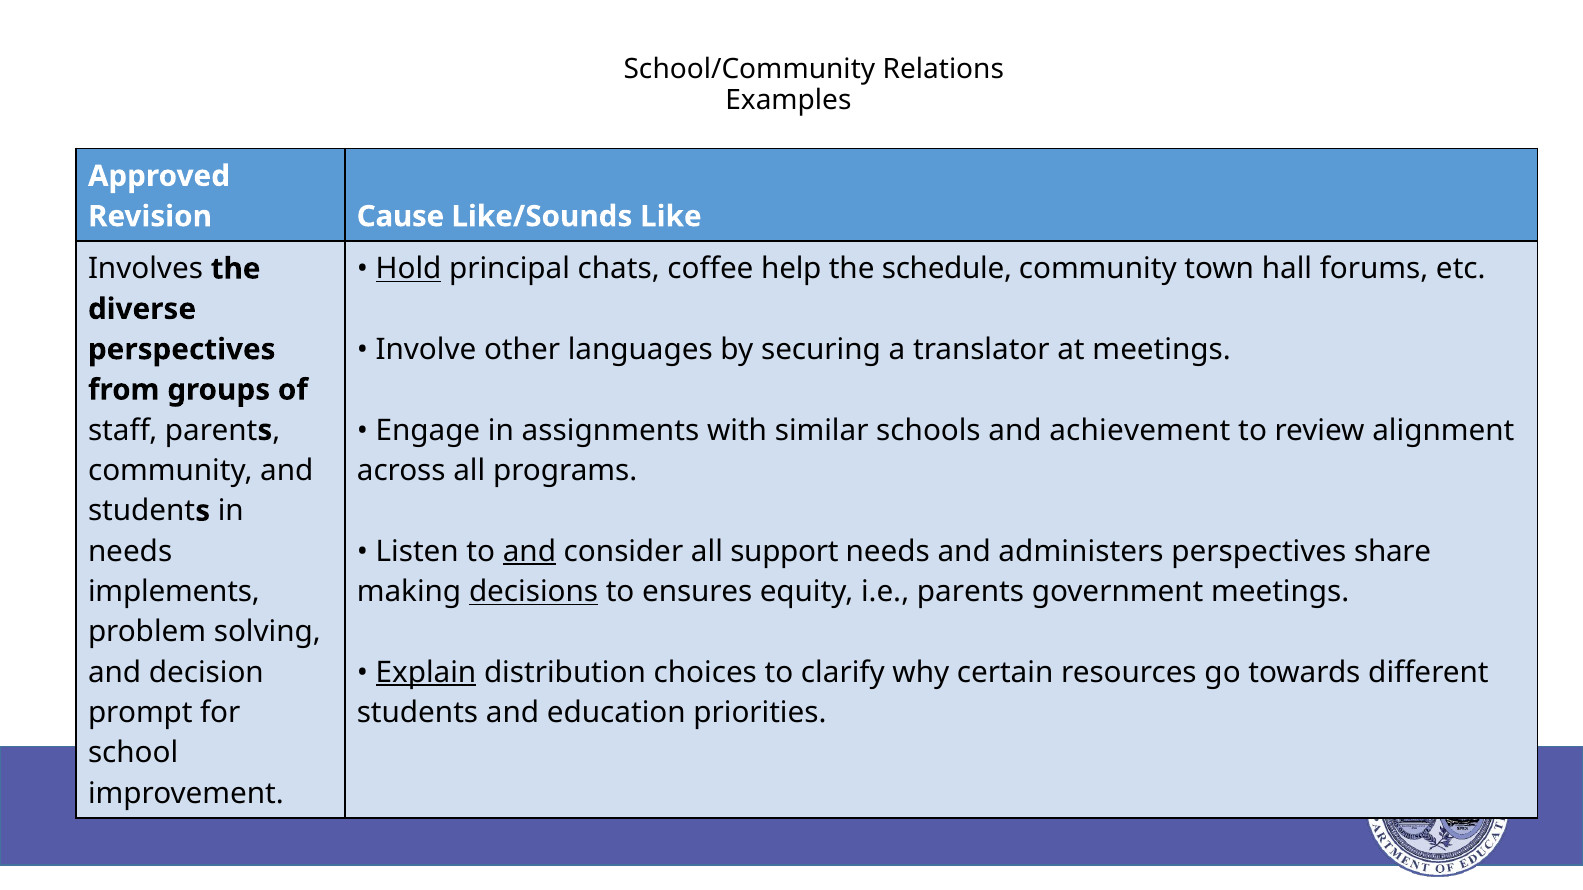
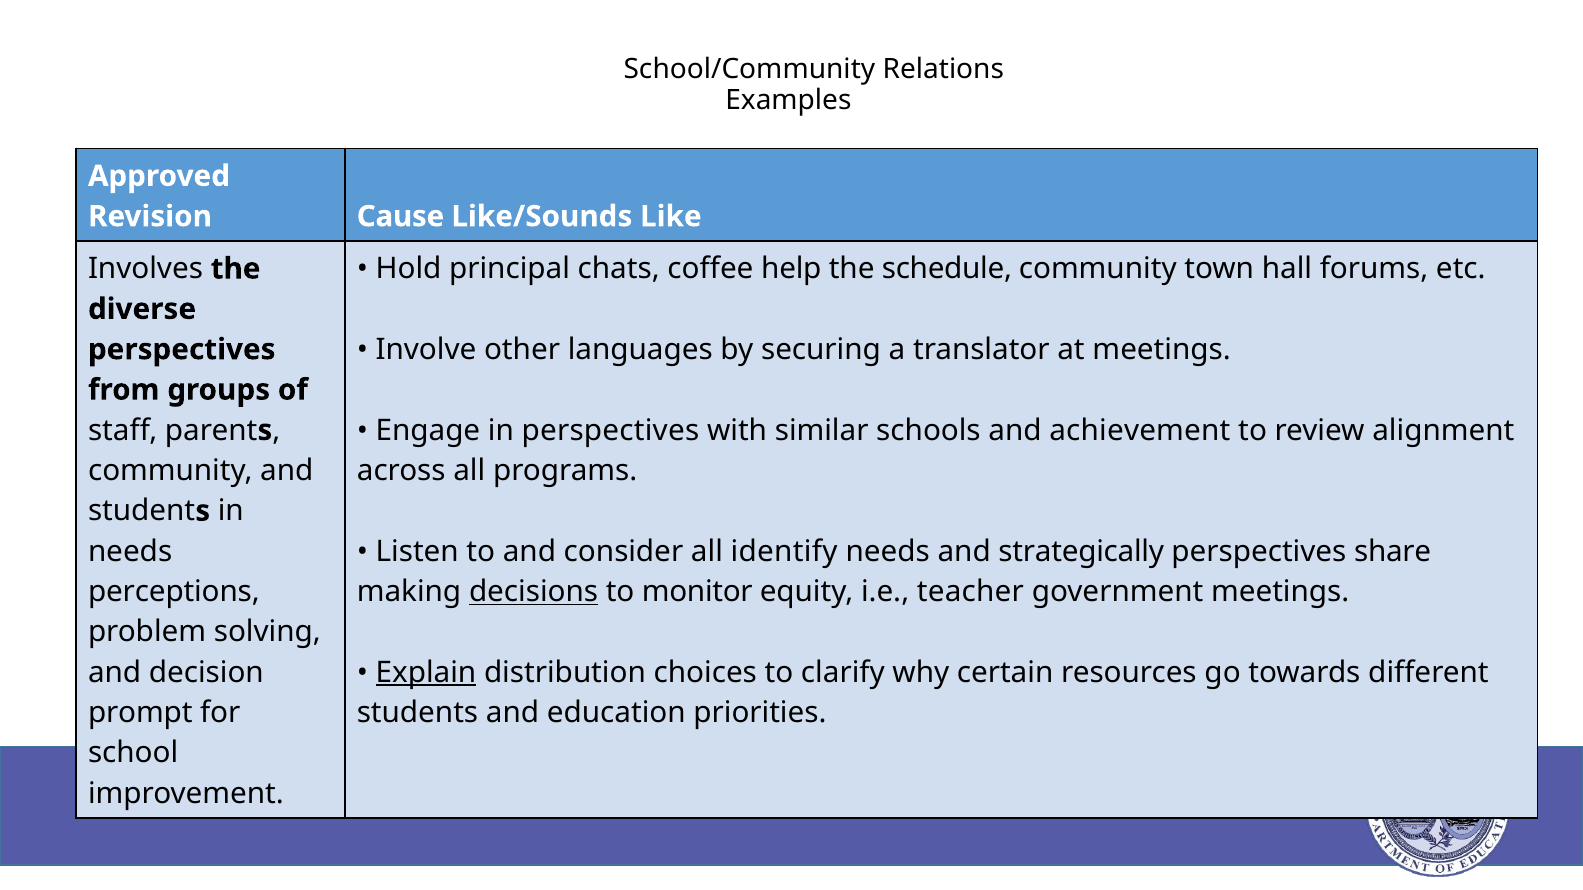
Hold underline: present -> none (409, 269)
in assignments: assignments -> perspectives (610, 430)
and underline: present -> none (529, 552)
support: support -> identify (784, 552)
administers: administers -> strategically (1081, 552)
implements: implements -> perceptions (174, 592)
ensures: ensures -> monitor (697, 592)
parents: parents -> teacher (970, 592)
